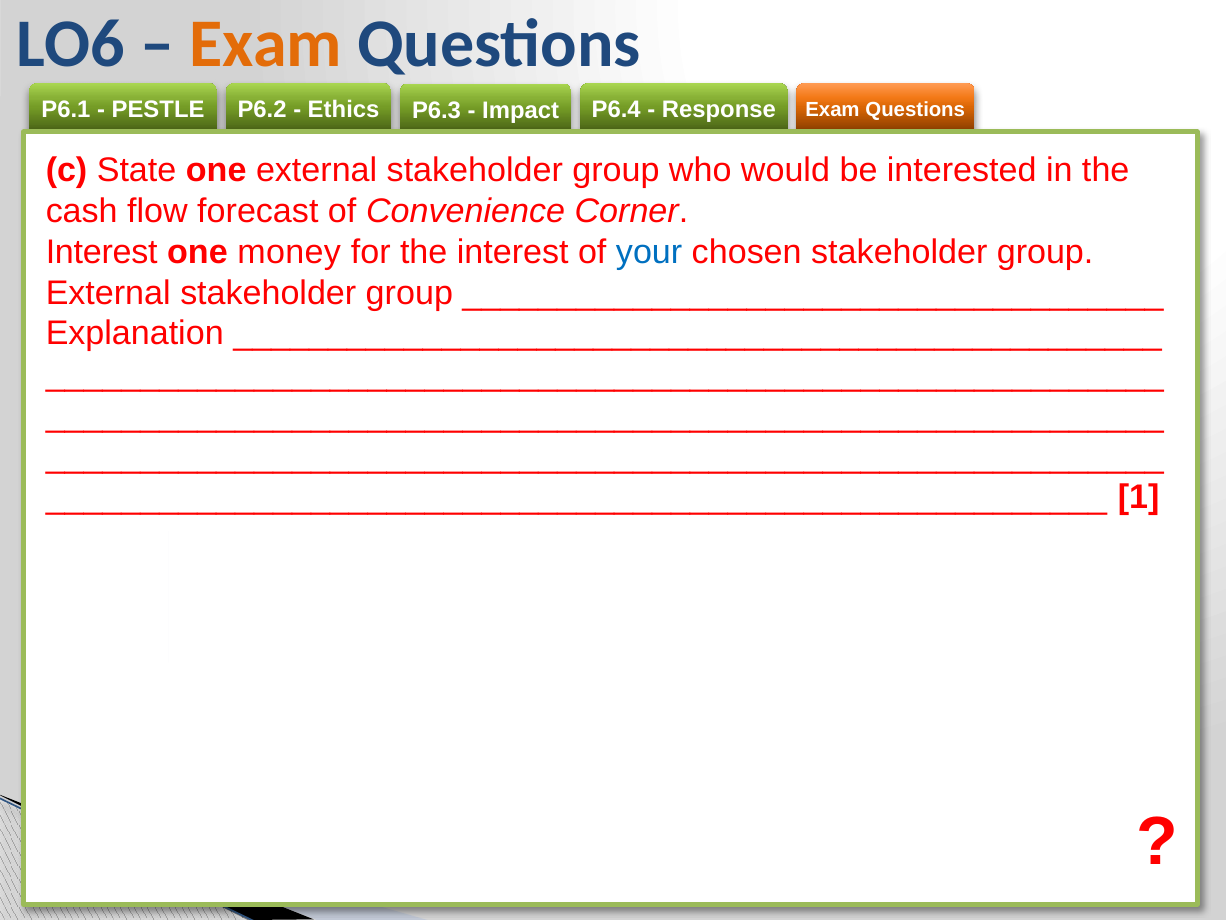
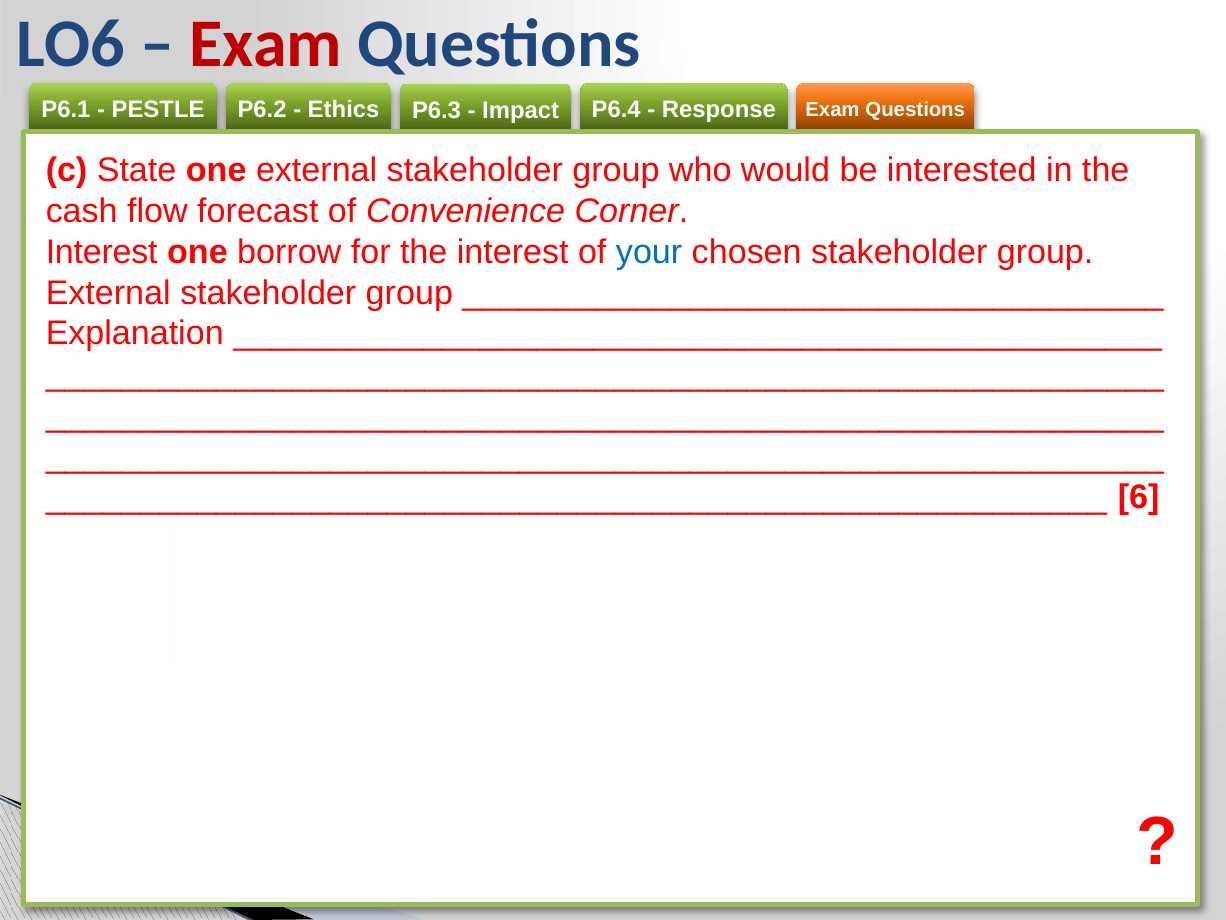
Exam colour: orange -> red (266, 44)
money: money -> borrow (289, 252)
1: 1 -> 6 (1139, 497)
